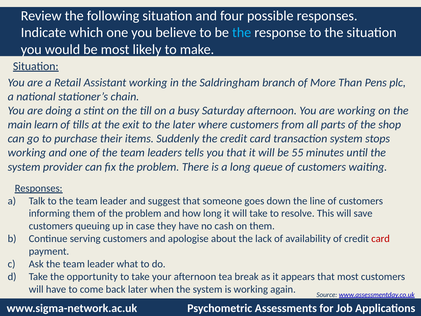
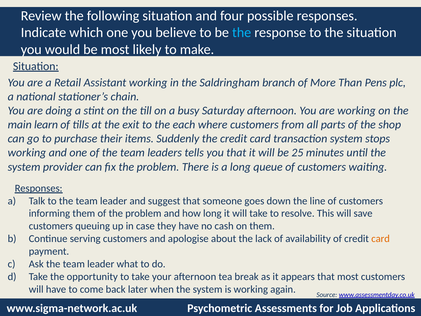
the later: later -> each (184, 125)
55: 55 -> 25 (297, 153)
card colour: red -> orange (381, 239)
